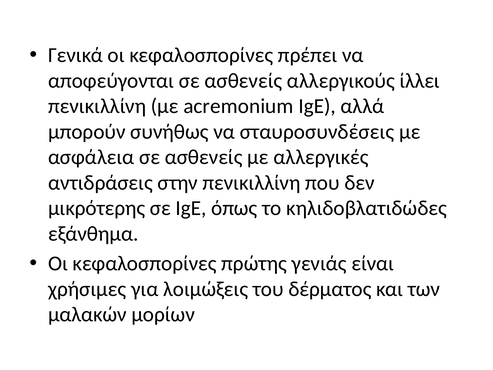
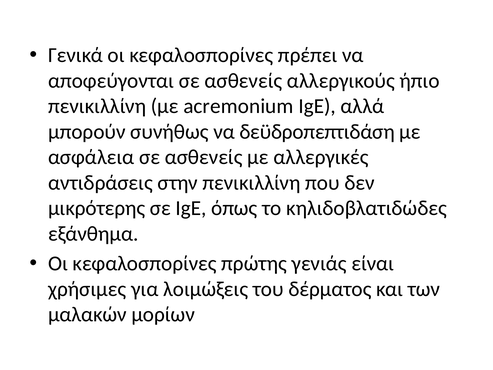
ίλλει: ίλλει -> ήπιο (420, 81)
σταυροσυνδέσεις: σταυροσυνδέσεις -> δεϋδροπεπτιδάση (317, 132)
